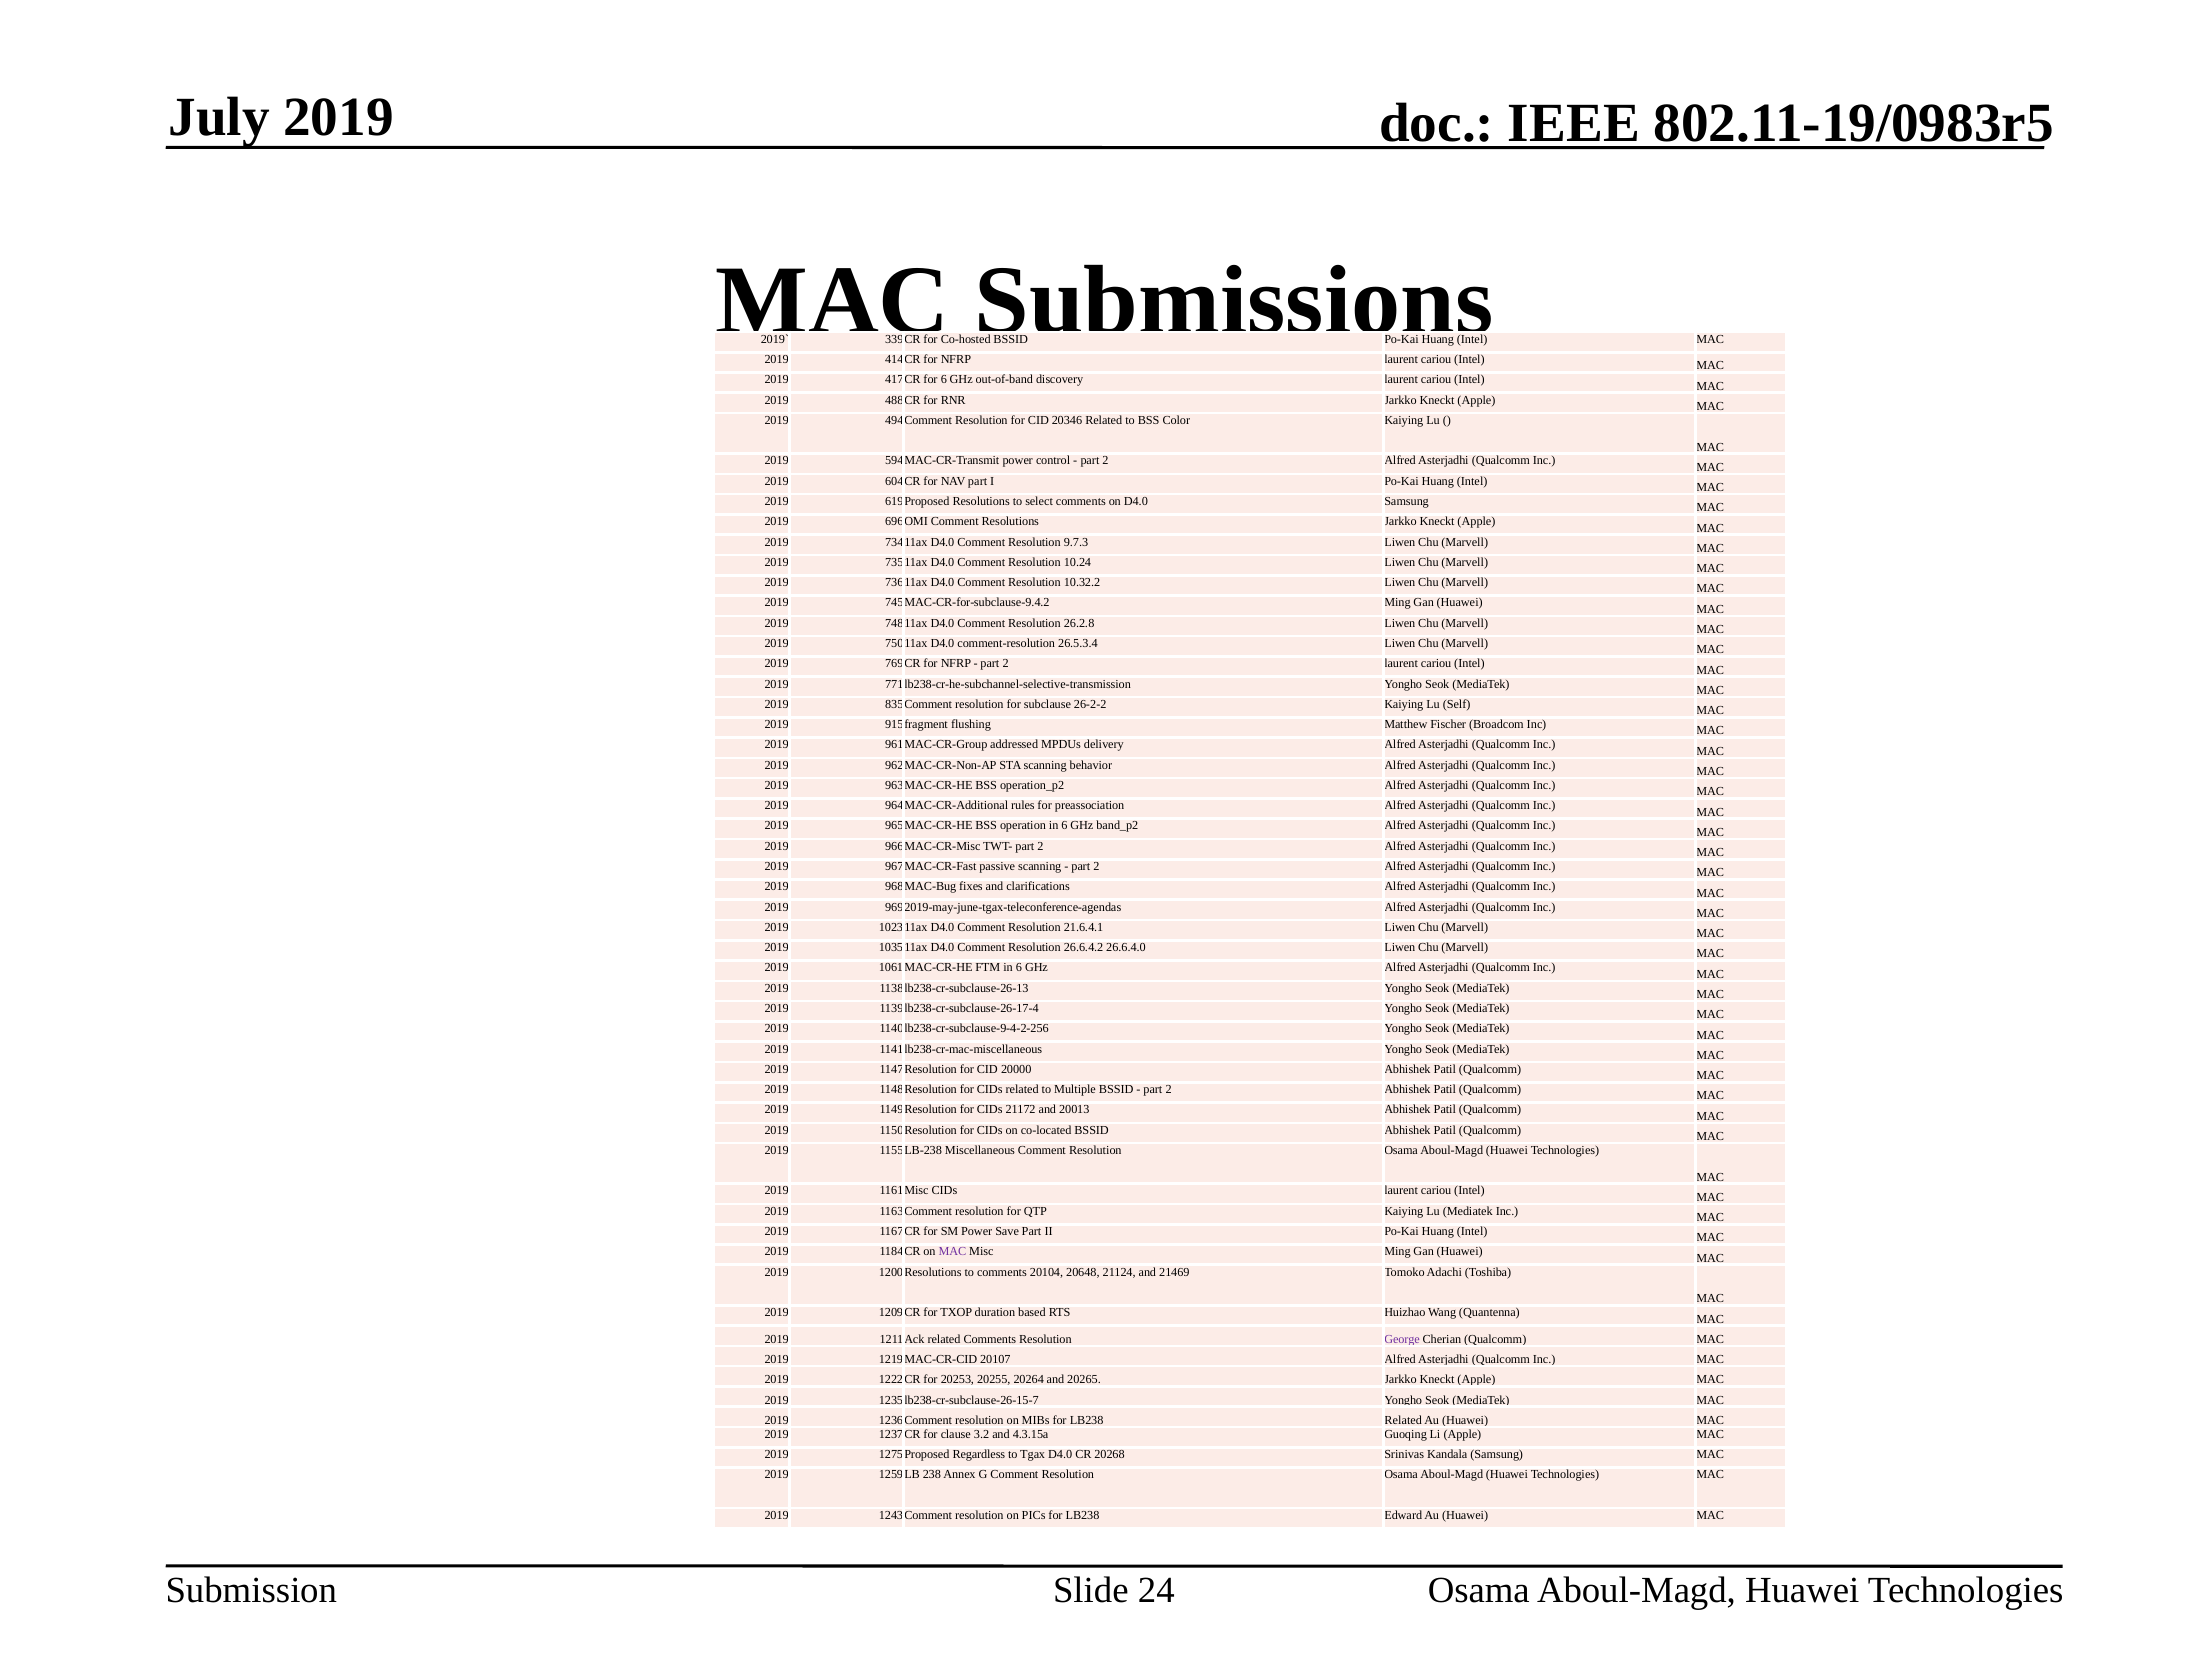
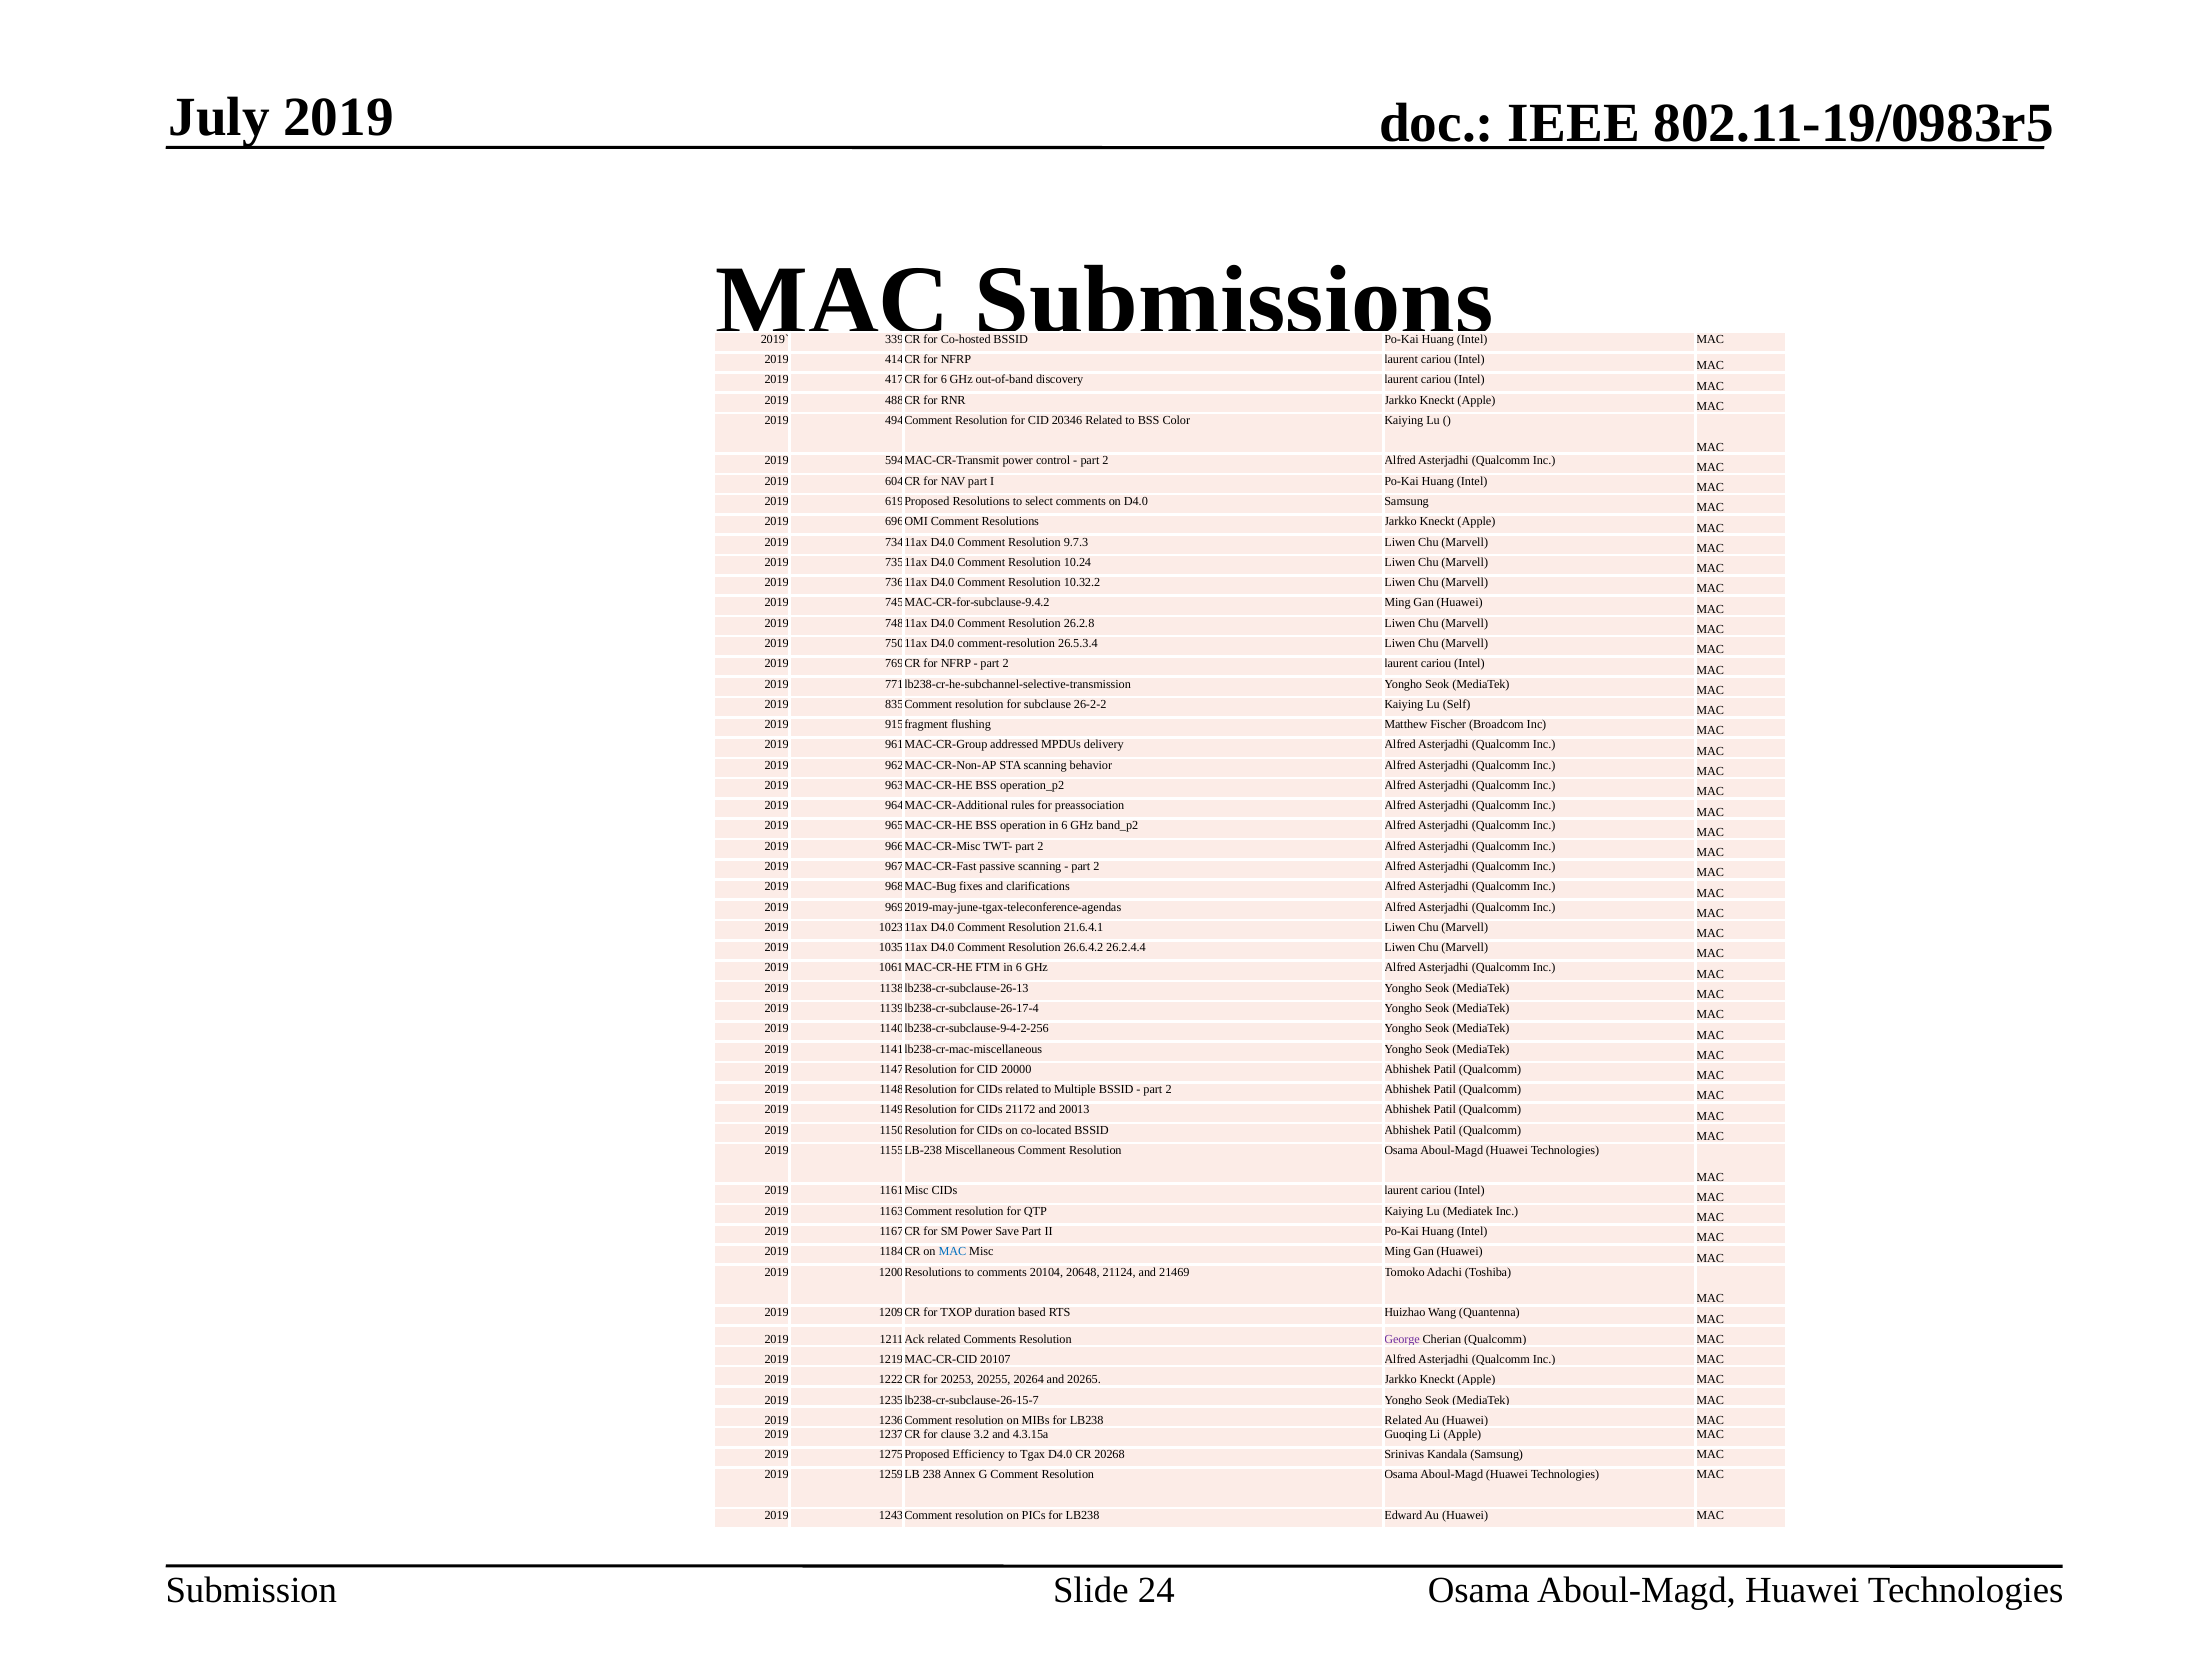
26.6.4.0: 26.6.4.0 -> 26.2.4.4 (1126, 947)
MAC colour: purple -> blue (952, 1251)
Regardless: Regardless -> Efficiency (979, 1454)
